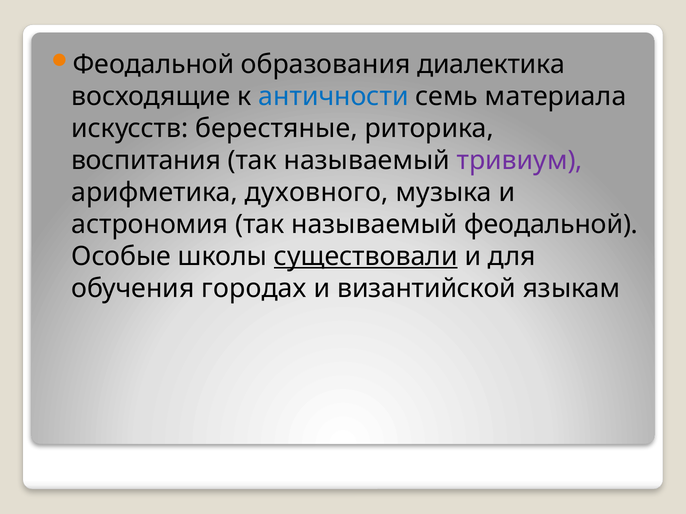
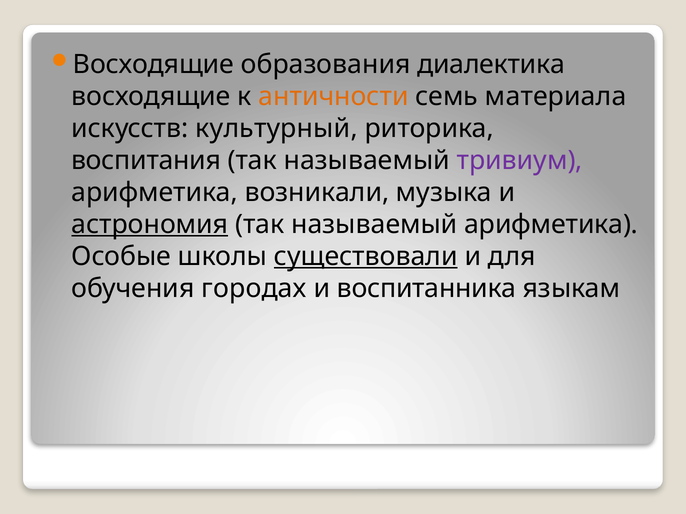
Феодальной: Феодальной -> Восходящие (153, 65)
античности colour: blue -> orange (334, 97)
берестяные: берестяные -> культурный (277, 129)
духовного: духовного -> возникали (317, 193)
астрономия underline: none -> present (150, 225)
называемый феодальной: феодальной -> арифметика (551, 225)
византийской: византийской -> воспитанника (427, 289)
